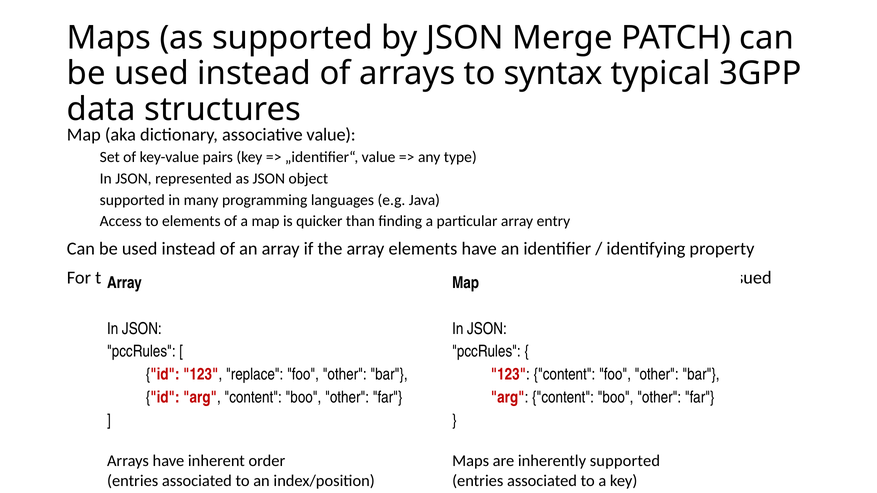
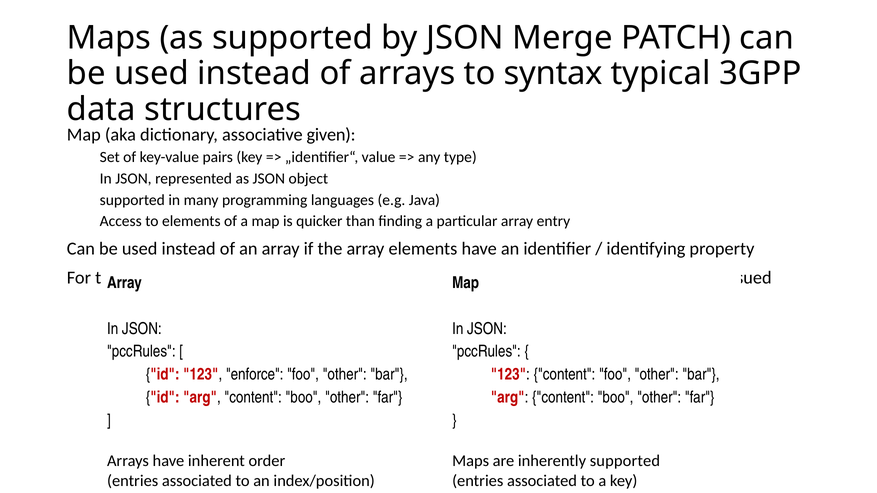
associative value: value -> given (331, 135)
replace: replace -> enforce (255, 374)
